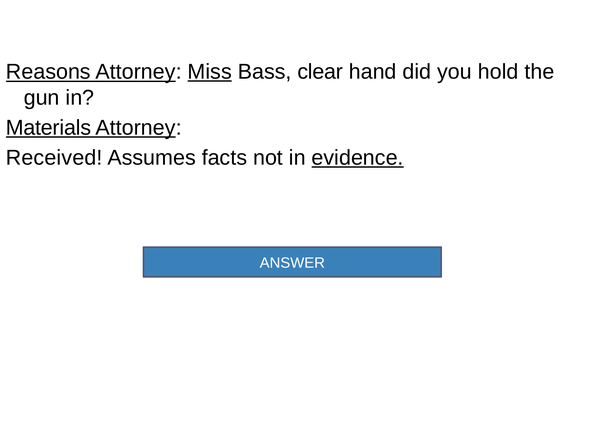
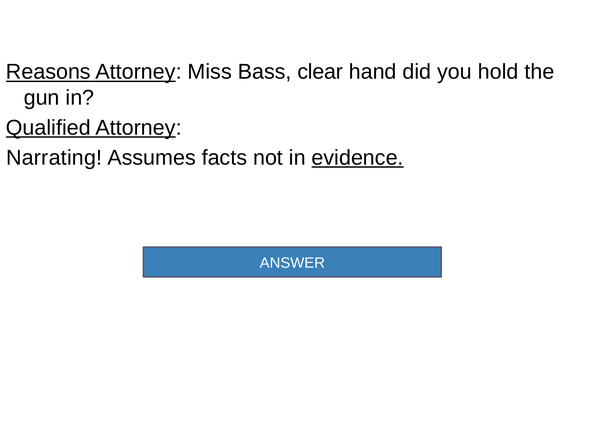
Miss underline: present -> none (210, 72)
Materials: Materials -> Qualified (48, 128)
Received: Received -> Narrating (54, 158)
